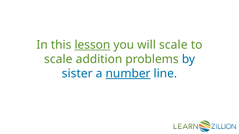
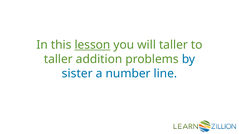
will scale: scale -> taller (173, 45)
scale: scale -> taller (58, 59)
number underline: present -> none (128, 74)
